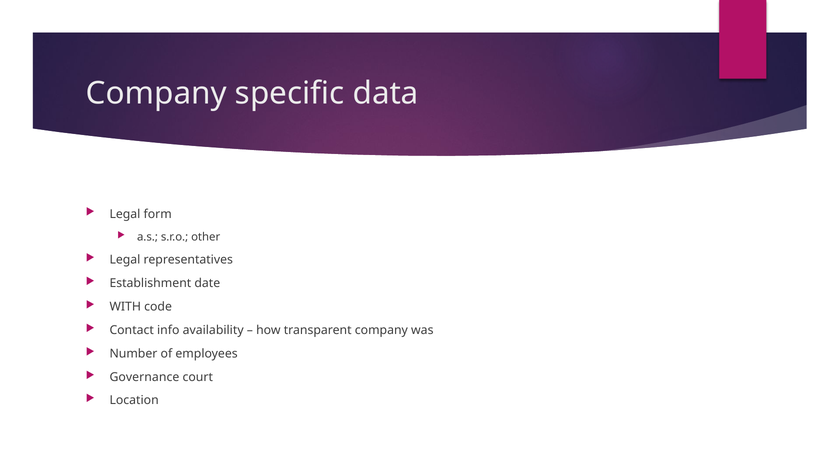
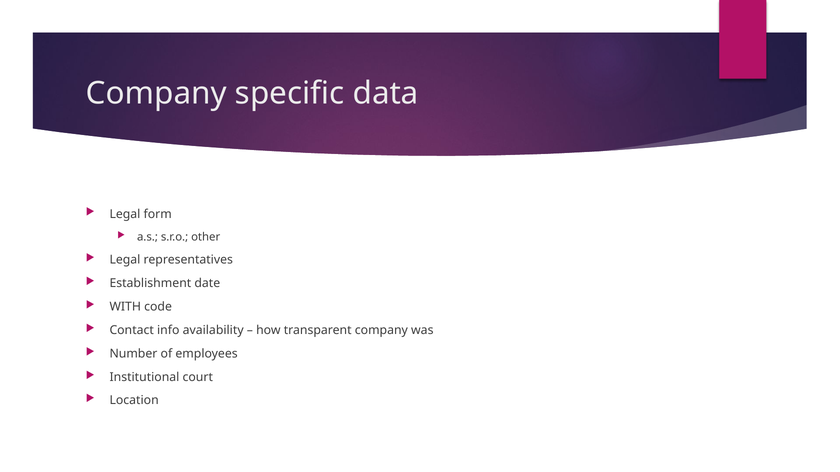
Governance: Governance -> Institutional (144, 377)
